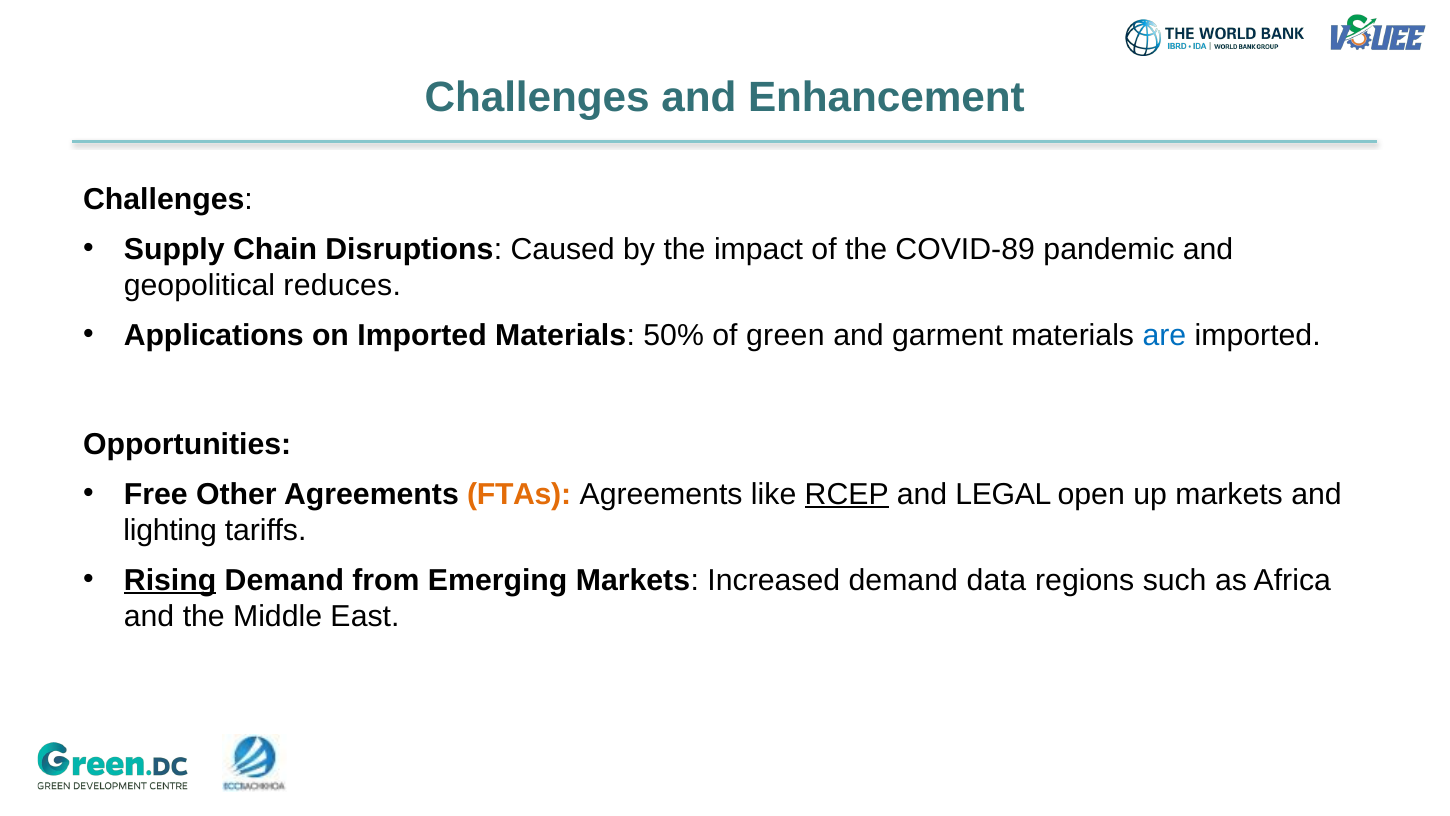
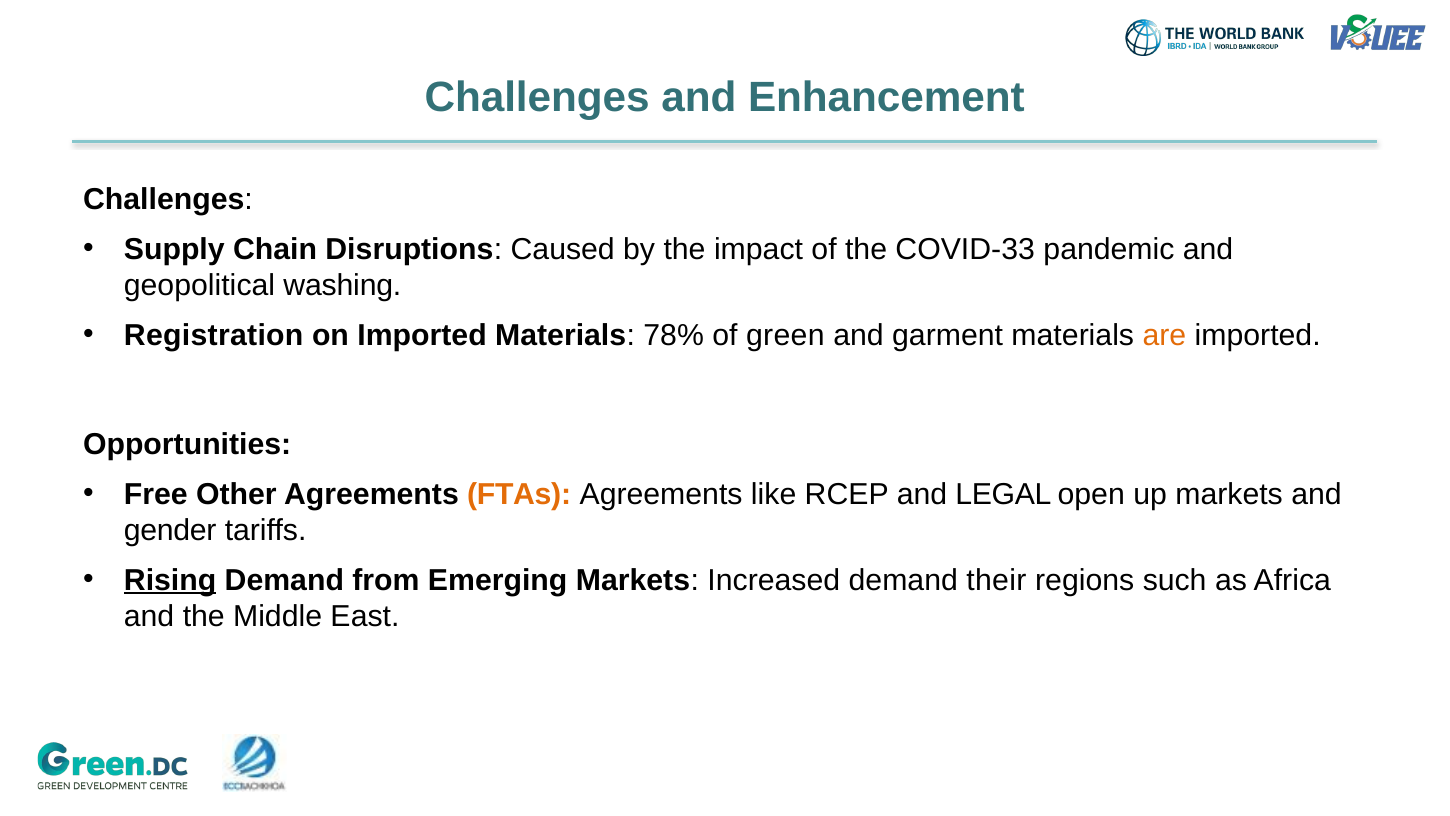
COVID-89: COVID-89 -> COVID-33 (965, 249)
reduces: reduces -> washing (342, 285)
Applications: Applications -> Registration (214, 335)
50%: 50% -> 78% (674, 335)
are colour: blue -> orange (1164, 335)
RCEP underline: present -> none (847, 494)
lighting: lighting -> gender (170, 530)
data: data -> their (996, 580)
